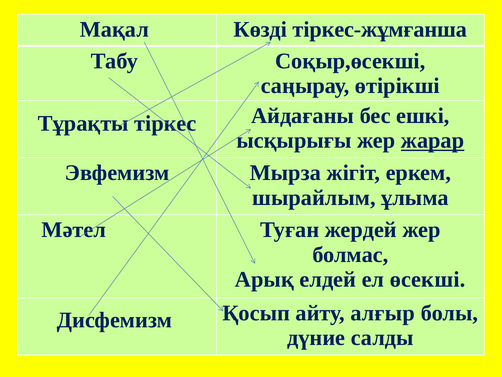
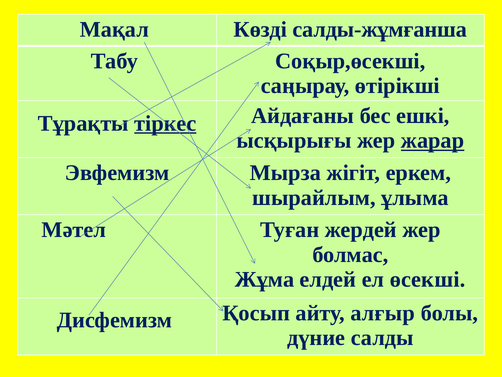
тіркес-жұмғанша: тіркес-жұмғанша -> салды-жұмғанша (380, 29)
тіркес underline: none -> present (165, 123)
Арық: Арық -> Жұма (265, 279)
